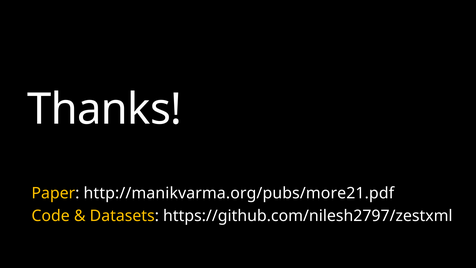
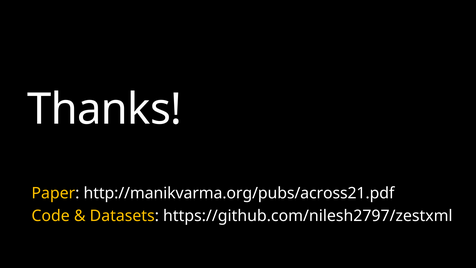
http://manikvarma.org/pubs/more21.pdf: http://manikvarma.org/pubs/more21.pdf -> http://manikvarma.org/pubs/across21.pdf (239, 193)
